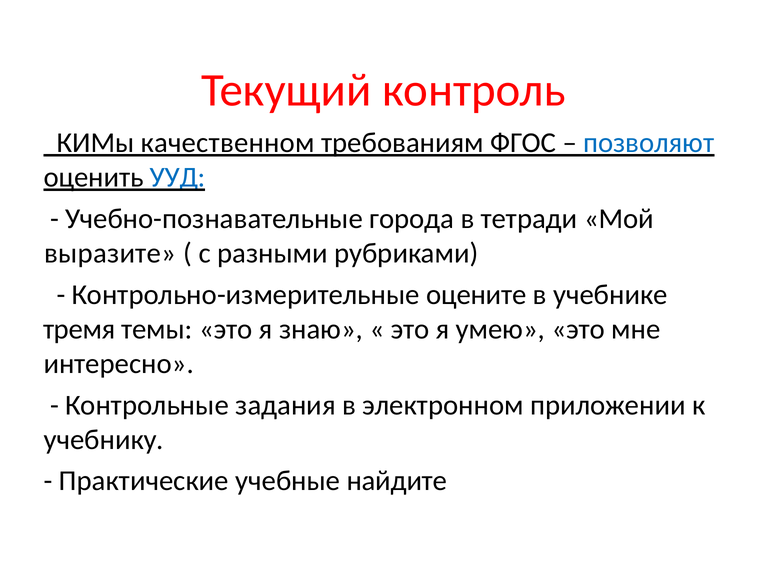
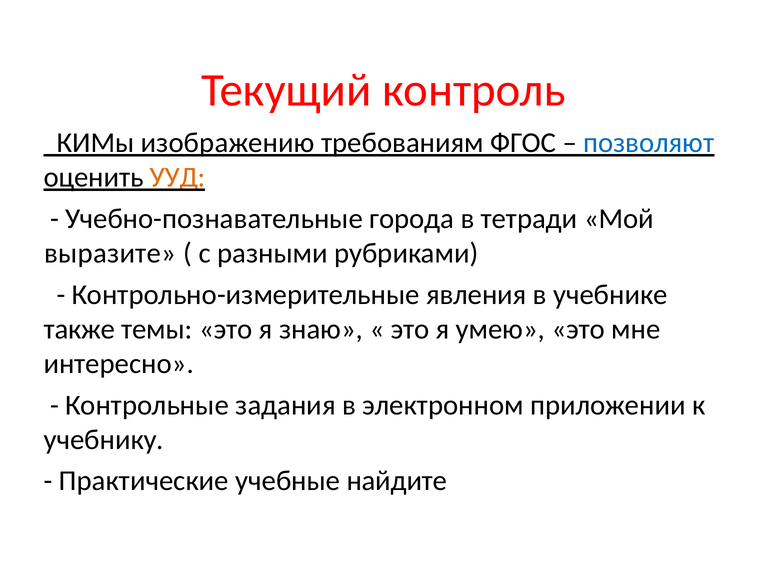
качественном: качественном -> изображению (228, 143)
УУД colour: blue -> orange (178, 178)
оцените: оцените -> явления (476, 295)
тремя: тремя -> также (79, 329)
